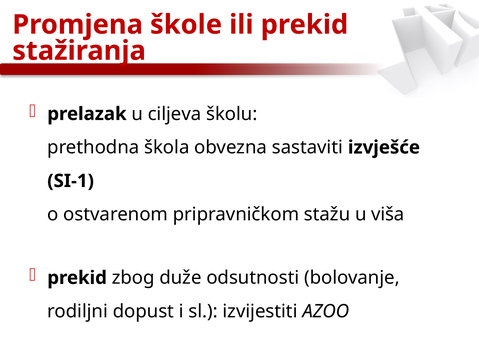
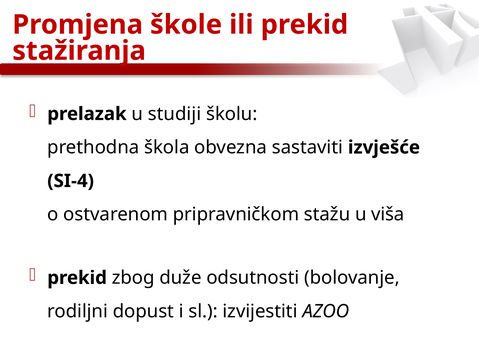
ciljeva: ciljeva -> studiji (174, 114)
SI-1: SI-1 -> SI-4 (71, 181)
